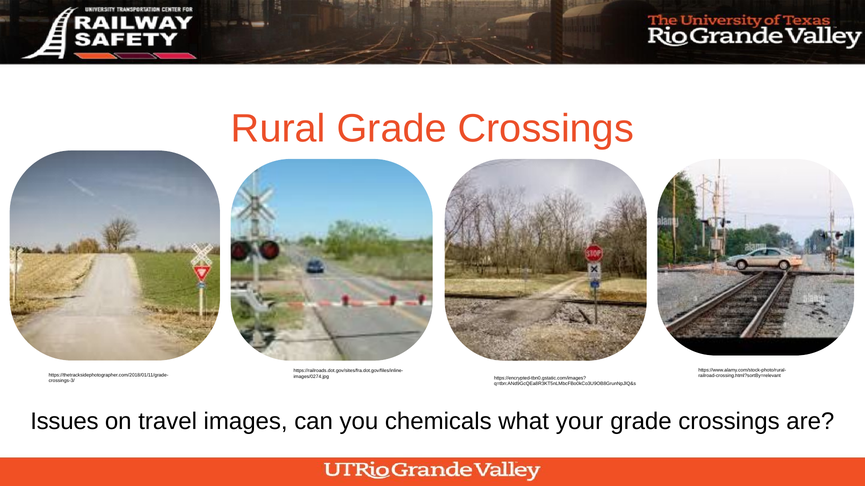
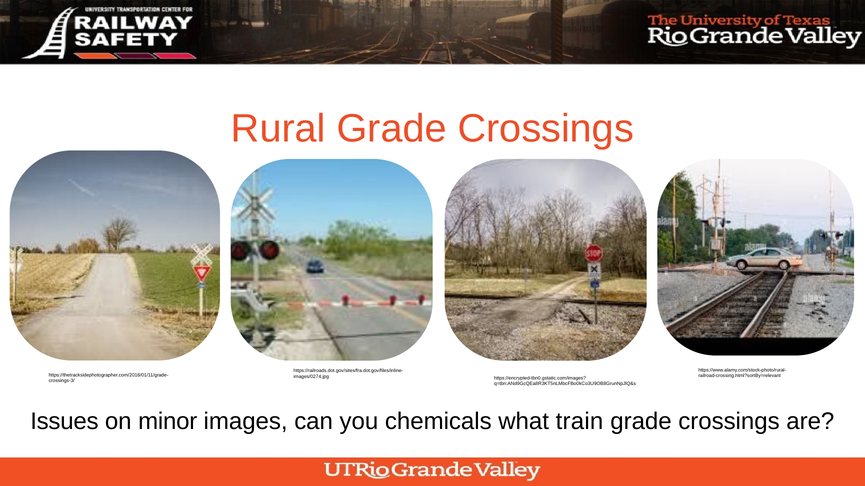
travel: travel -> minor (168, 422)
your: your -> train (580, 422)
